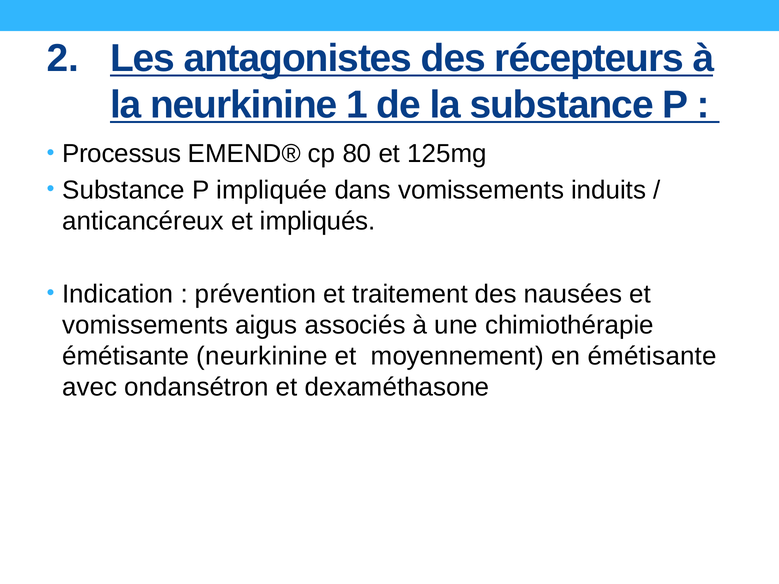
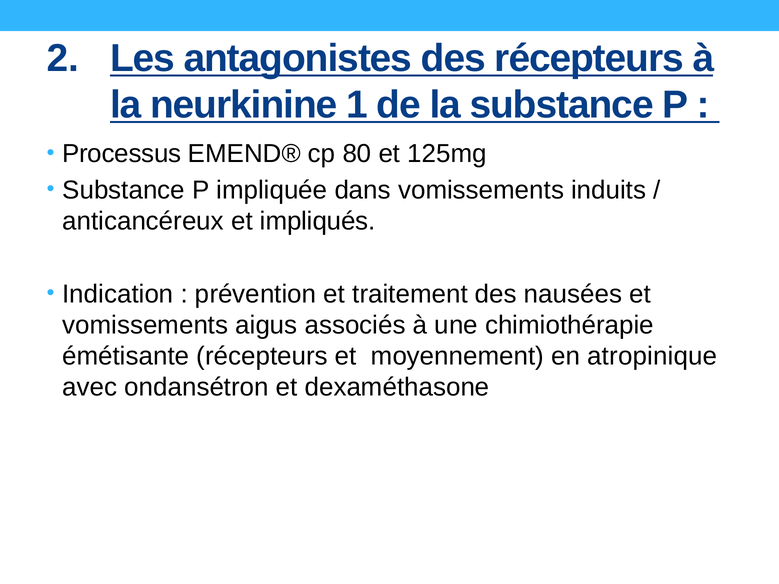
émétisante neurkinine: neurkinine -> récepteurs (262, 356)
en émétisante: émétisante -> atropinique (652, 356)
